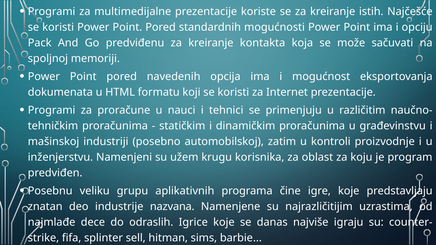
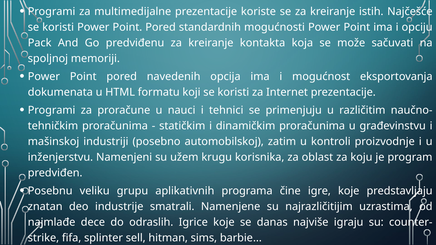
nazvana: nazvana -> smatrali (172, 207)
